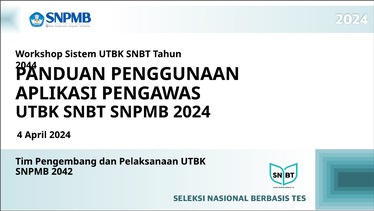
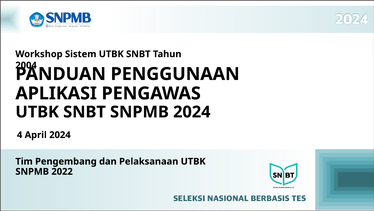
2044: 2044 -> 2004 (26, 65)
2042: 2042 -> 2022 (62, 171)
